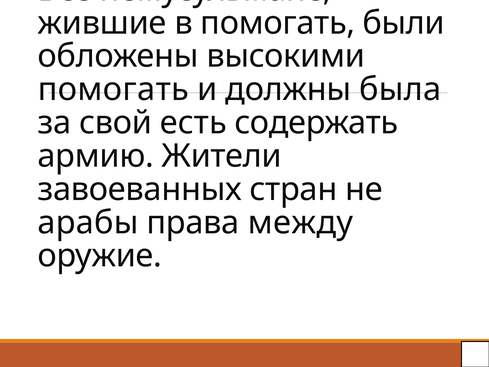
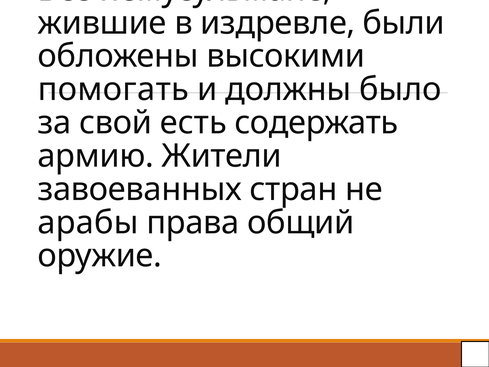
в помогать: помогать -> издревле (278, 23)
была: была -> было (400, 89)
между: между -> общий (301, 222)
